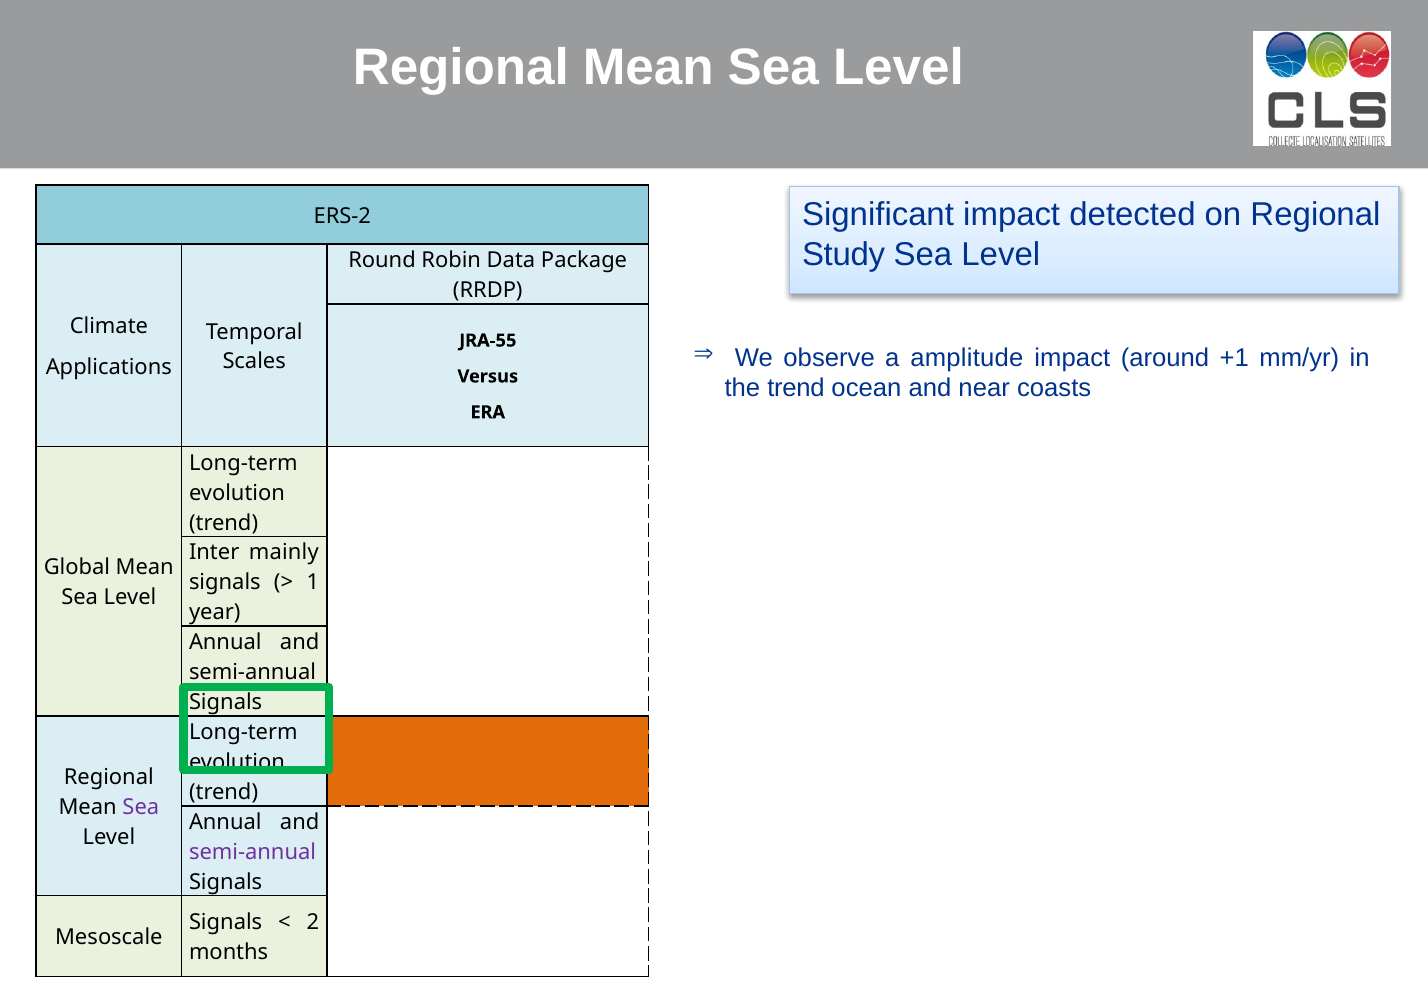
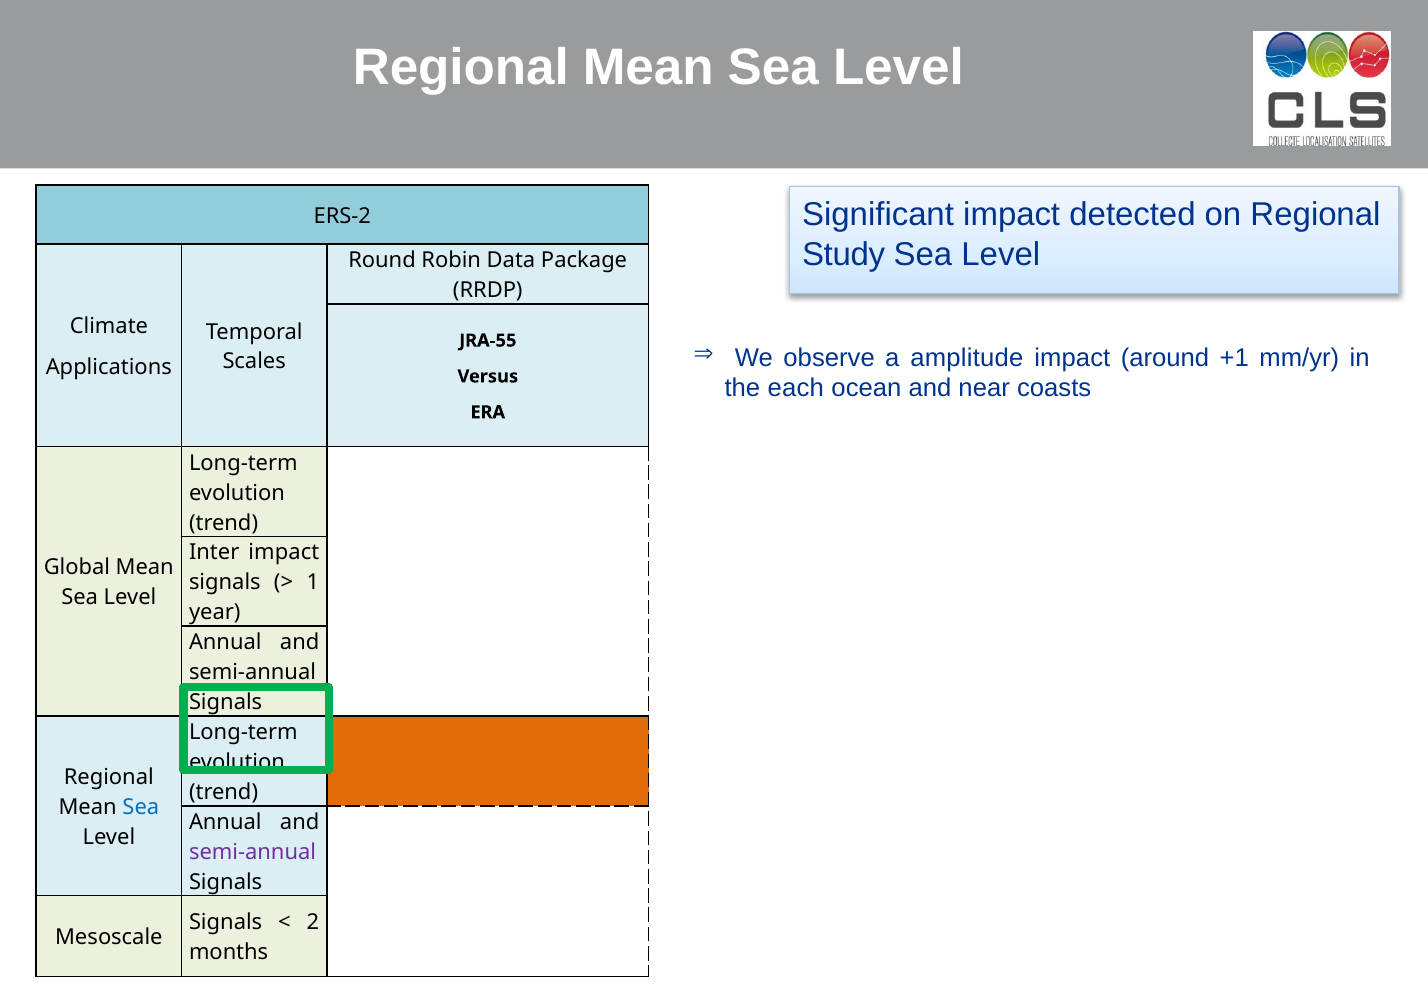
the trend: trend -> each (796, 388)
Inter mainly: mainly -> impact (284, 552)
Sea colour: purple -> blue (141, 807)
